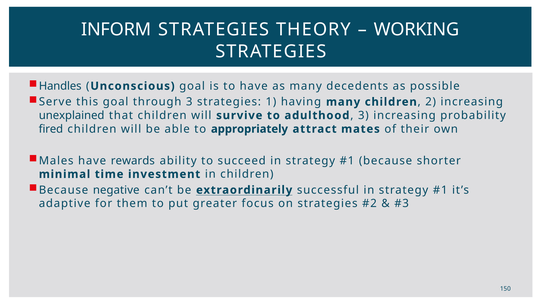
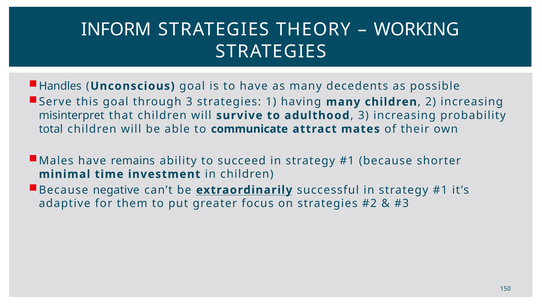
unexplained: unexplained -> misinterpret (72, 115)
fired: fired -> total (51, 129)
appropriately: appropriately -> communicate (249, 129)
rewards: rewards -> remains (133, 161)
